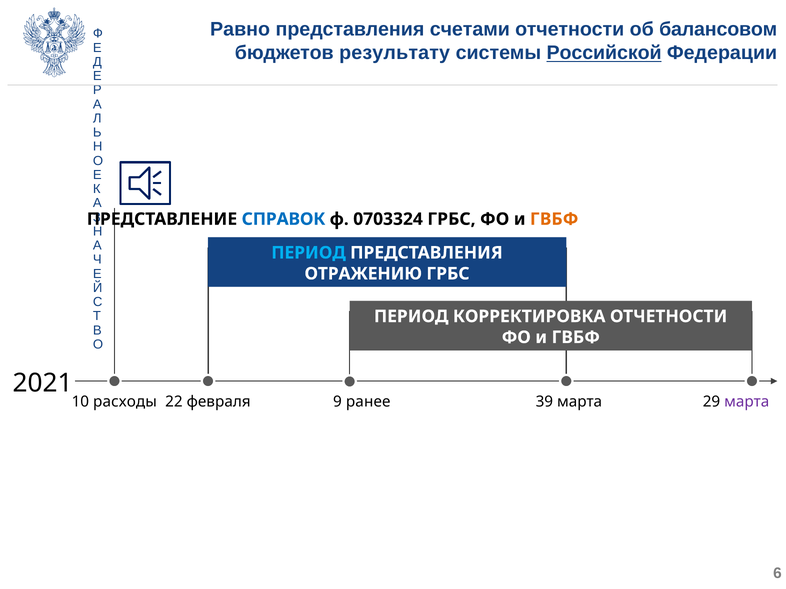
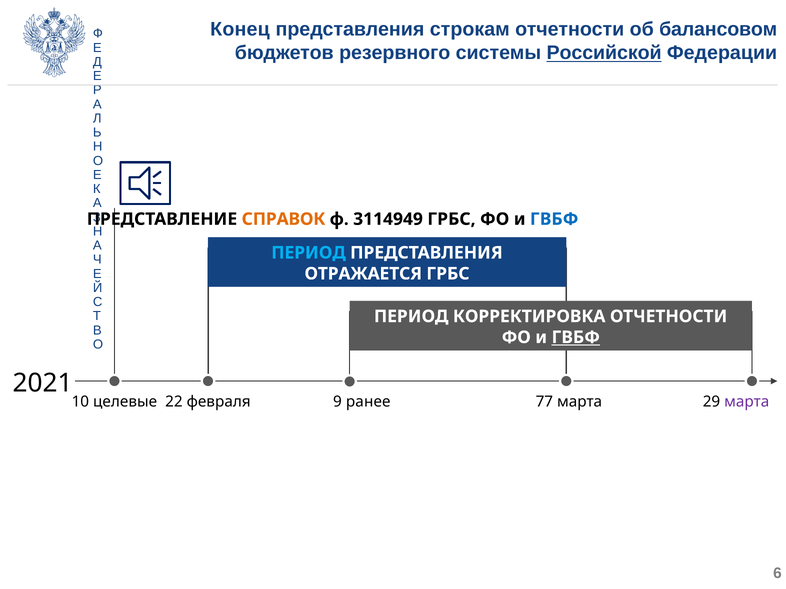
Равно: Равно -> Конец (240, 29)
счетами: счетами -> строкам (470, 29)
результату: результату -> резервного (395, 53)
СПРАВОК colour: blue -> orange (284, 219)
0703324: 0703324 -> 3114949 (388, 219)
ГВБФ colour: orange -> blue (554, 219)
ОТРАЖЕНИЮ: ОТРАЖЕНИЮ -> ОТРАЖАЕТСЯ (363, 274)
ГВБФ underline: none -> present (576, 338)
расходы: расходы -> целевые (125, 402)
39: 39 -> 77 (544, 402)
